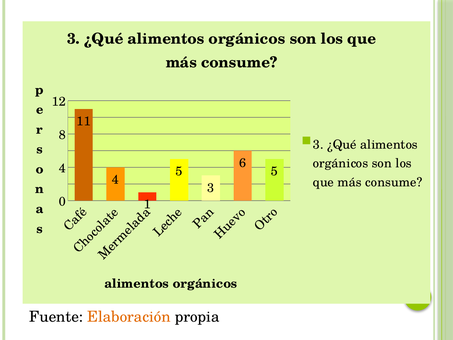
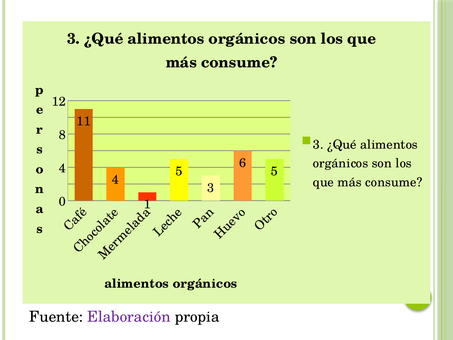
Elaboración colour: orange -> purple (129, 317)
